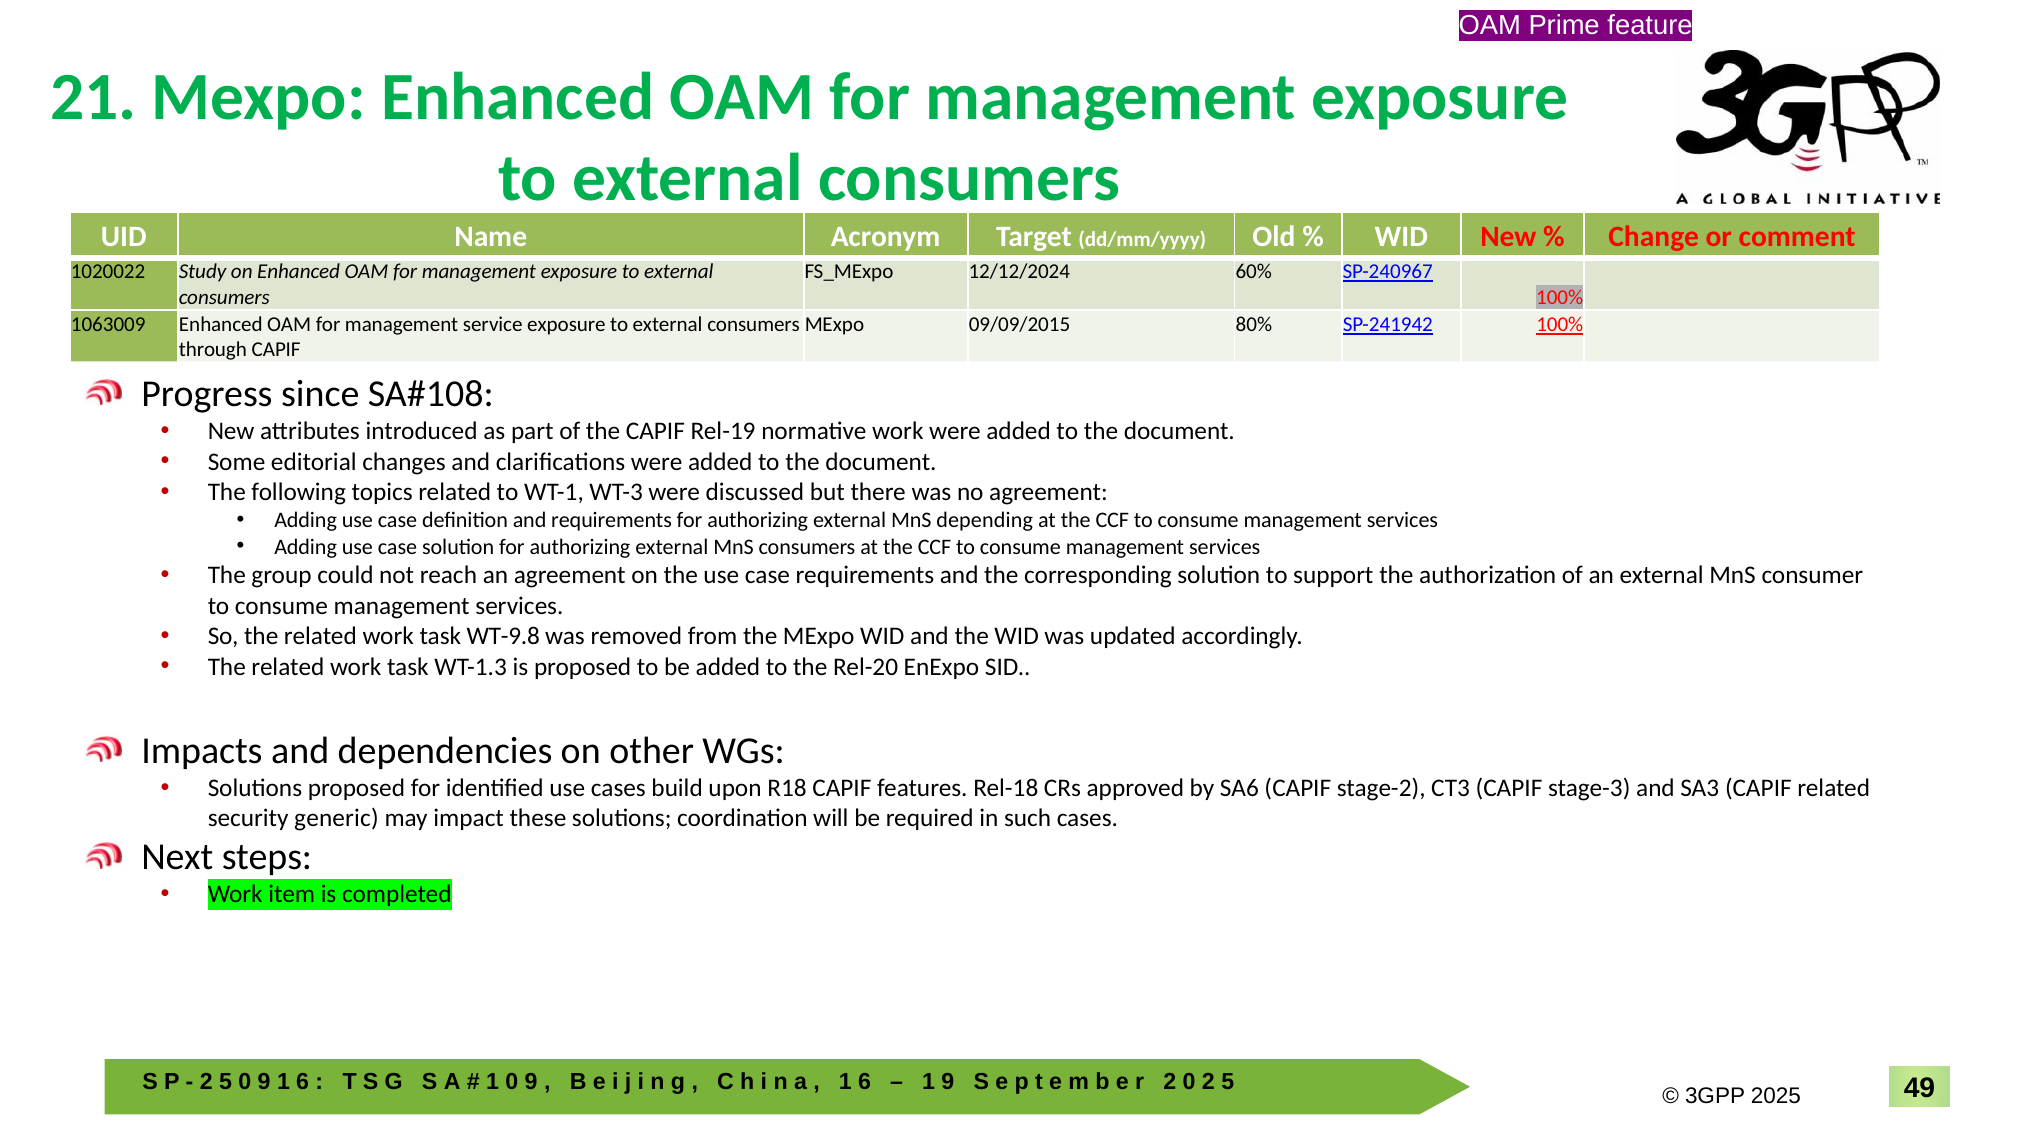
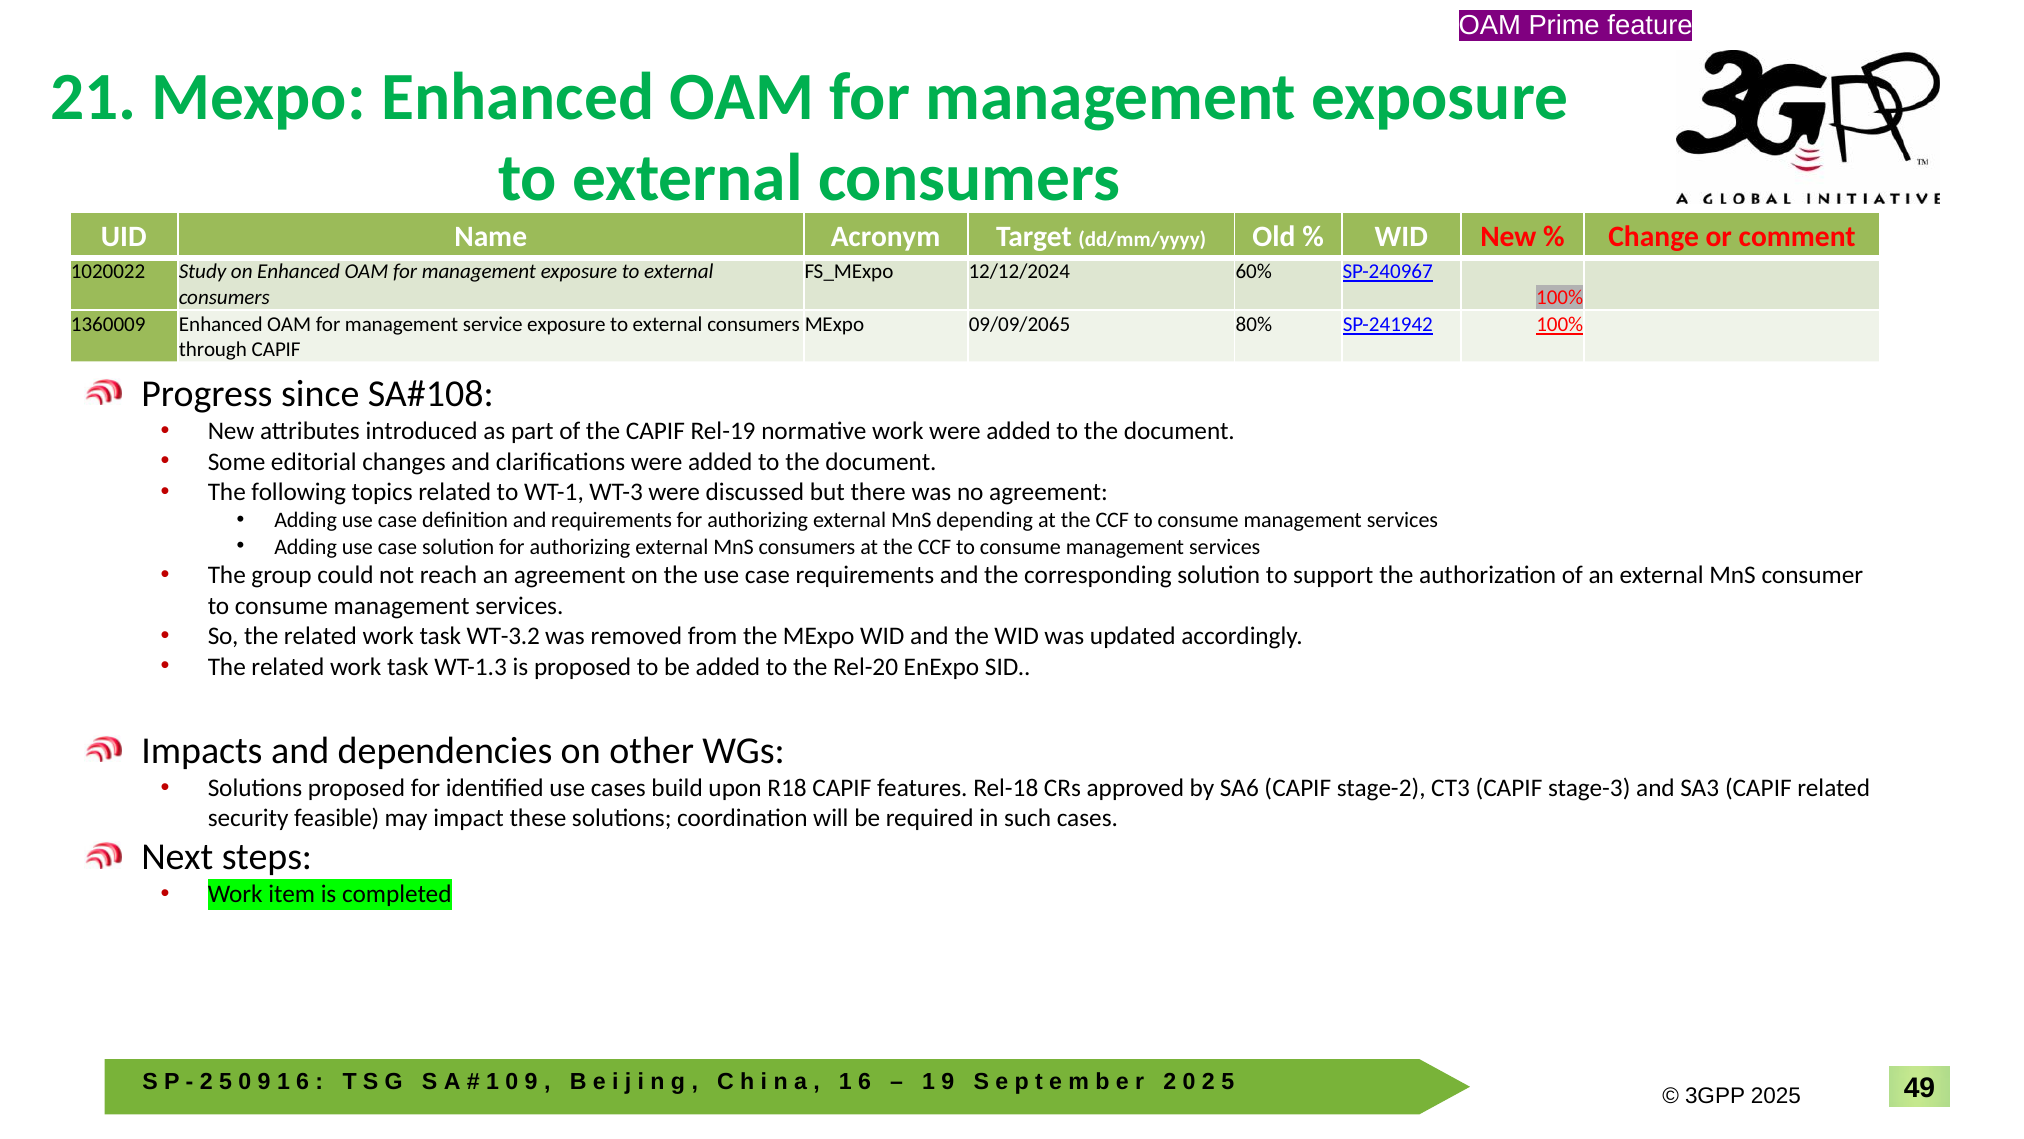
1063009: 1063009 -> 1360009 (108, 324)
09/09/2015: 09/09/2015 -> 09/09/2065 (1019, 324)
WT-9.8: WT-9.8 -> WT-3.2 (503, 636)
generic: generic -> feasible (337, 818)
